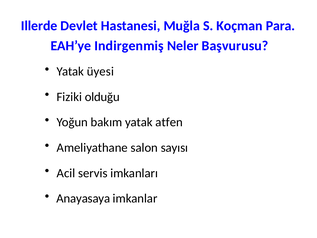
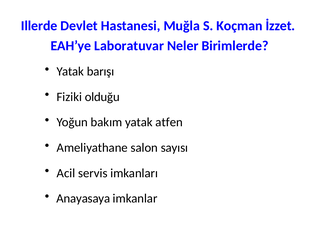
Para: Para -> İzzet (280, 26)
Indirgenmiş: Indirgenmiş -> Laboratuvar (129, 46)
Başvurusu: Başvurusu -> Birimlerde (235, 46)
üyesi: üyesi -> barışı (100, 71)
